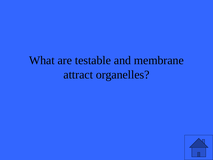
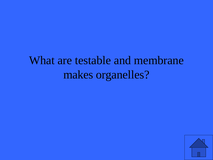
attract: attract -> makes (78, 74)
